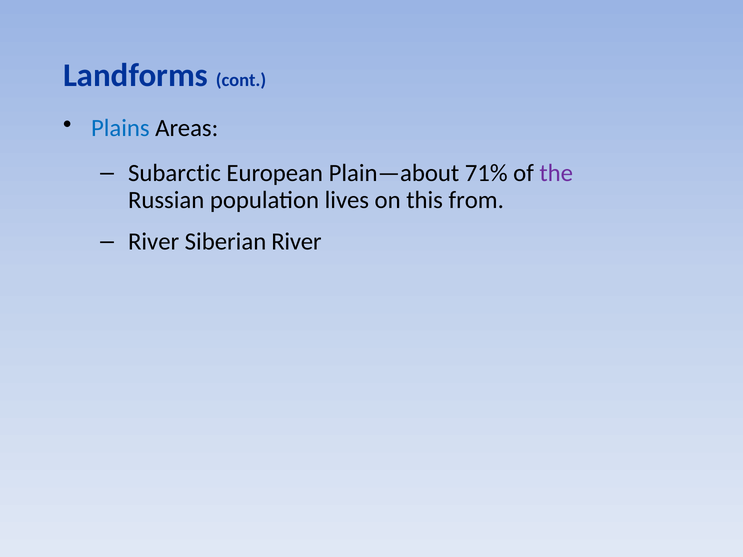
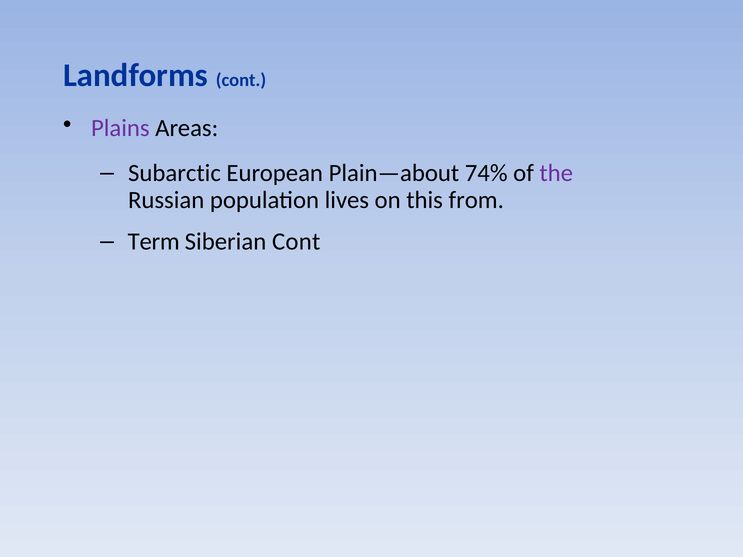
Plains colour: blue -> purple (120, 128)
71%: 71% -> 74% (486, 173)
River: River -> Term (154, 242)
Siberian River: River -> Cont (296, 242)
